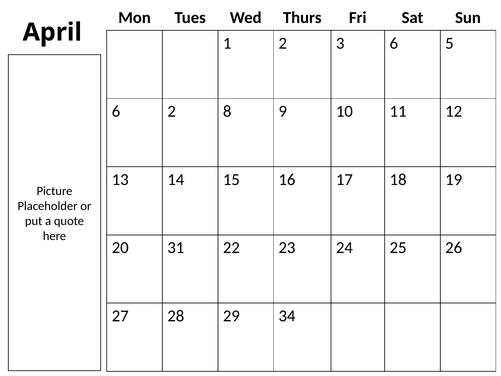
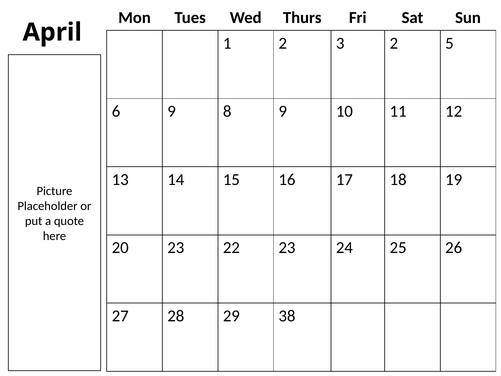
3 6: 6 -> 2 (394, 43)
6 2: 2 -> 9 (172, 111)
20 31: 31 -> 23 (176, 248)
34: 34 -> 38 (287, 316)
